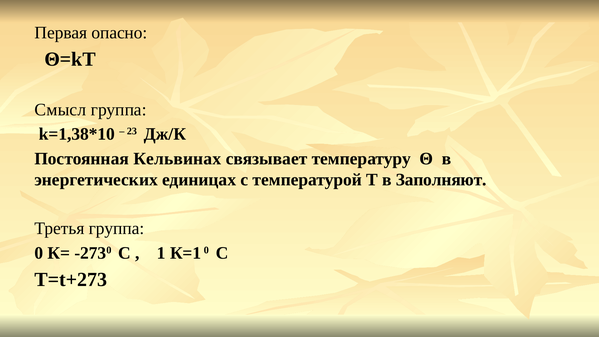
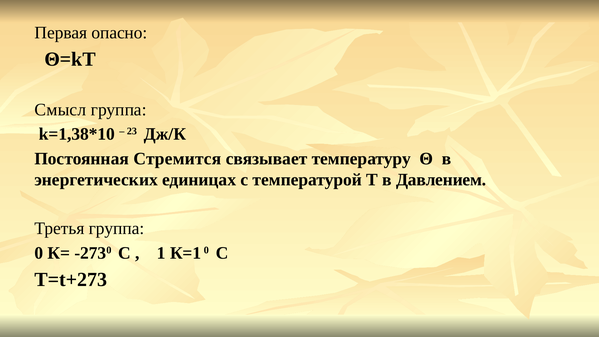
Кельвинах: Кельвинах -> Стремится (177, 159)
Заполняют: Заполняют -> Давлением (441, 180)
